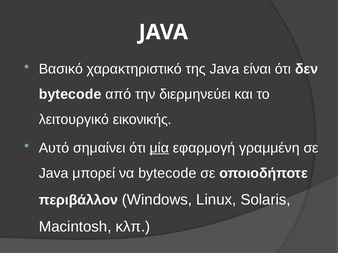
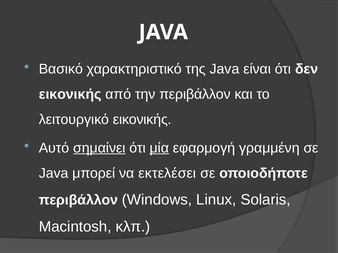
bytecode: bytecode -> εικονικής (70, 94)
την διερμηνεύει: διερμηνεύει -> περιβάλλον (195, 94)
σημαίνει underline: none -> present (99, 148)
να bytecode: bytecode -> εκτελέσει (167, 174)
